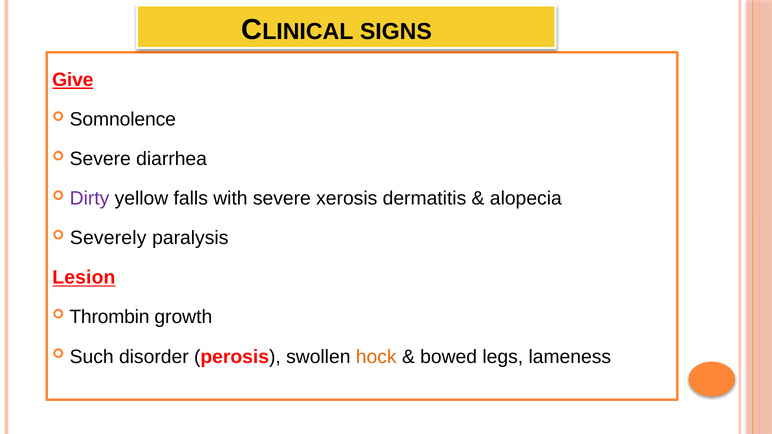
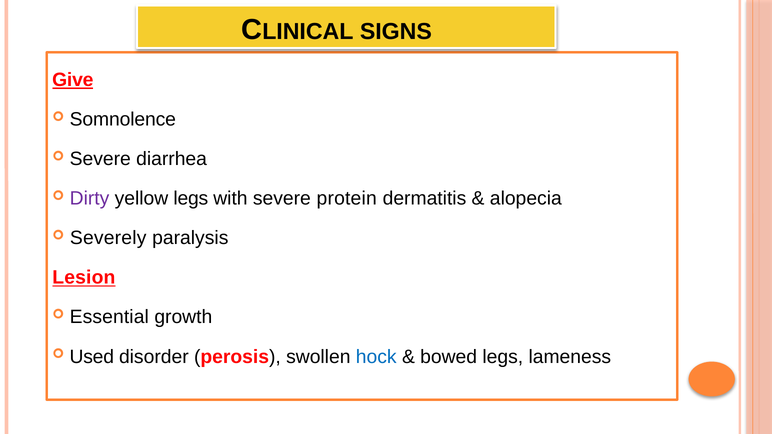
yellow falls: falls -> legs (191, 199)
xerosis: xerosis -> protein (347, 199)
Thrombin: Thrombin -> Essential (109, 317)
Such: Such -> Used (92, 357)
hock colour: orange -> blue (376, 357)
